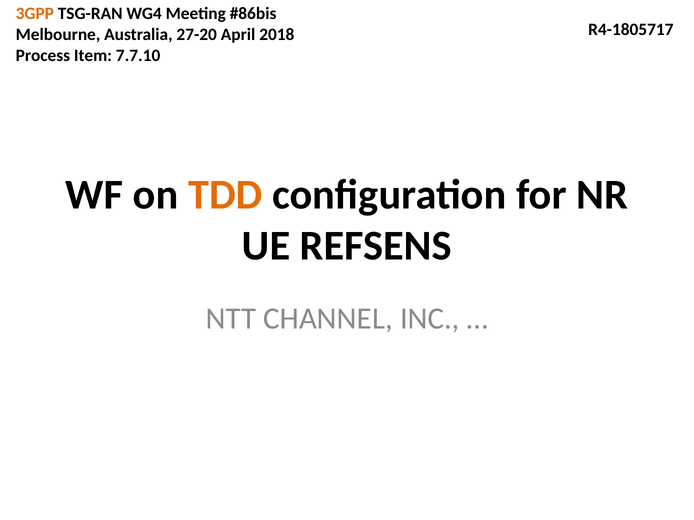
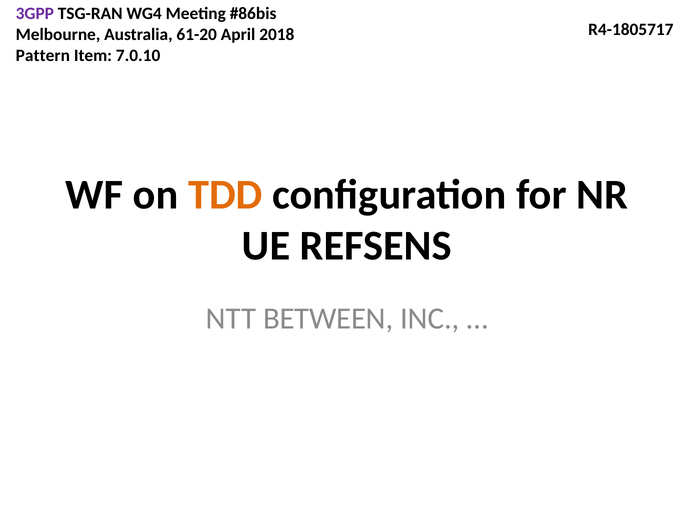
3GPP colour: orange -> purple (35, 14)
27-20: 27-20 -> 61-20 (197, 35)
Process: Process -> Pattern (43, 55)
7.7.10: 7.7.10 -> 7.0.10 (138, 55)
CHANNEL: CHANNEL -> BETWEEN (328, 319)
